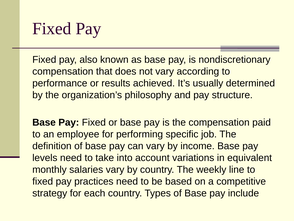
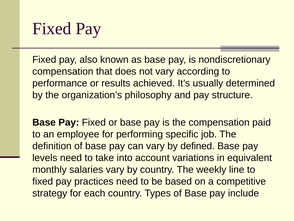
income: income -> defined (198, 146)
